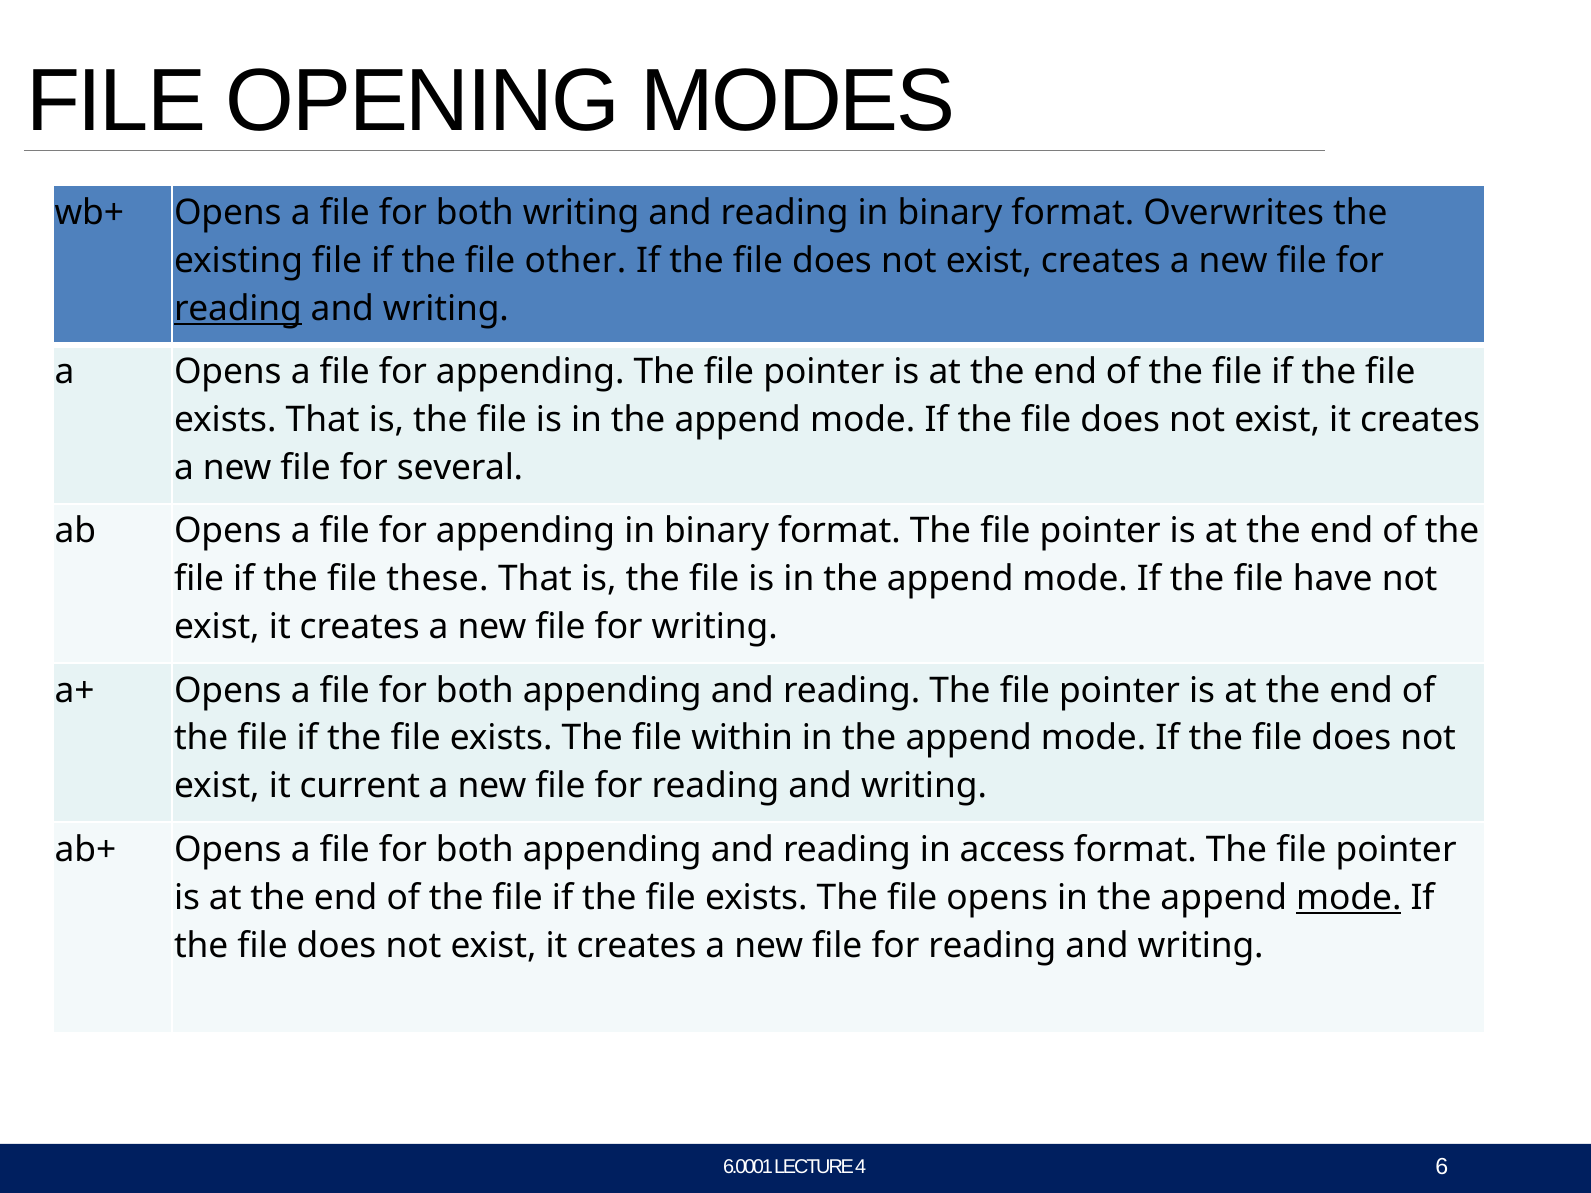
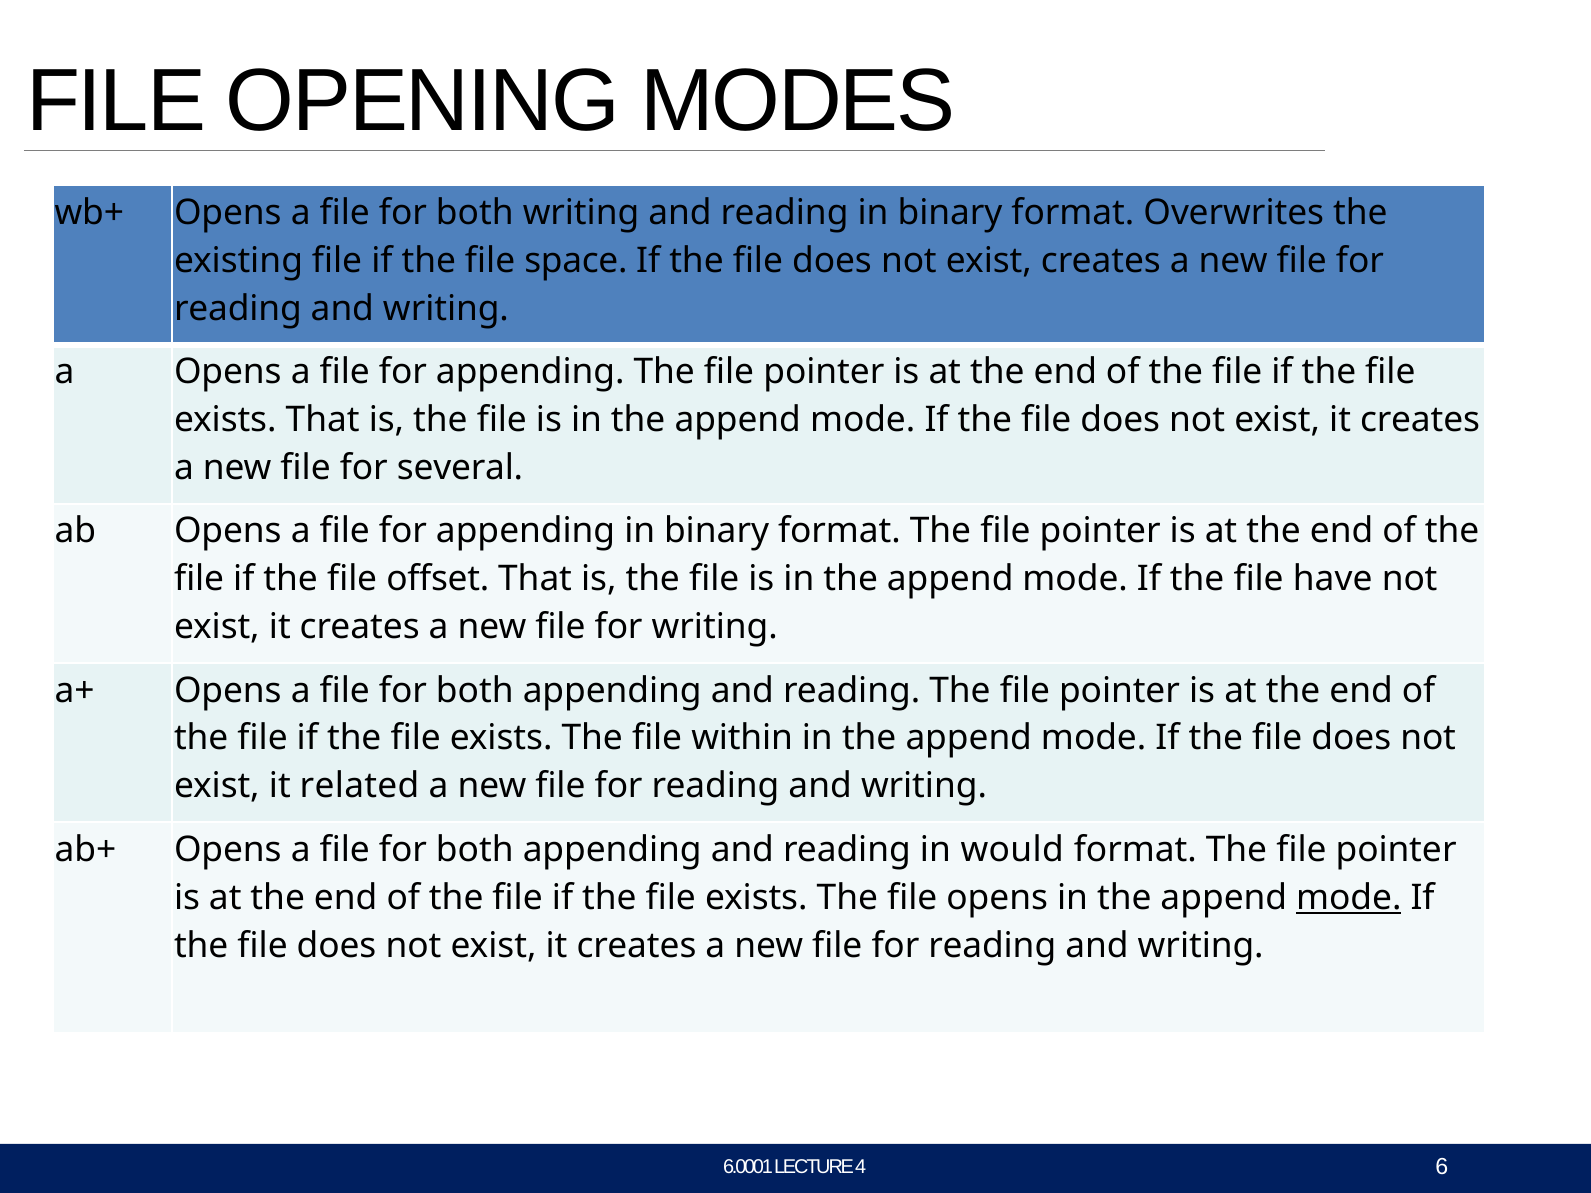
other: other -> space (576, 261)
reading underline: present -> none (238, 309)
these: these -> offset (438, 579)
current: current -> related (360, 786)
access: access -> would (1012, 850)
